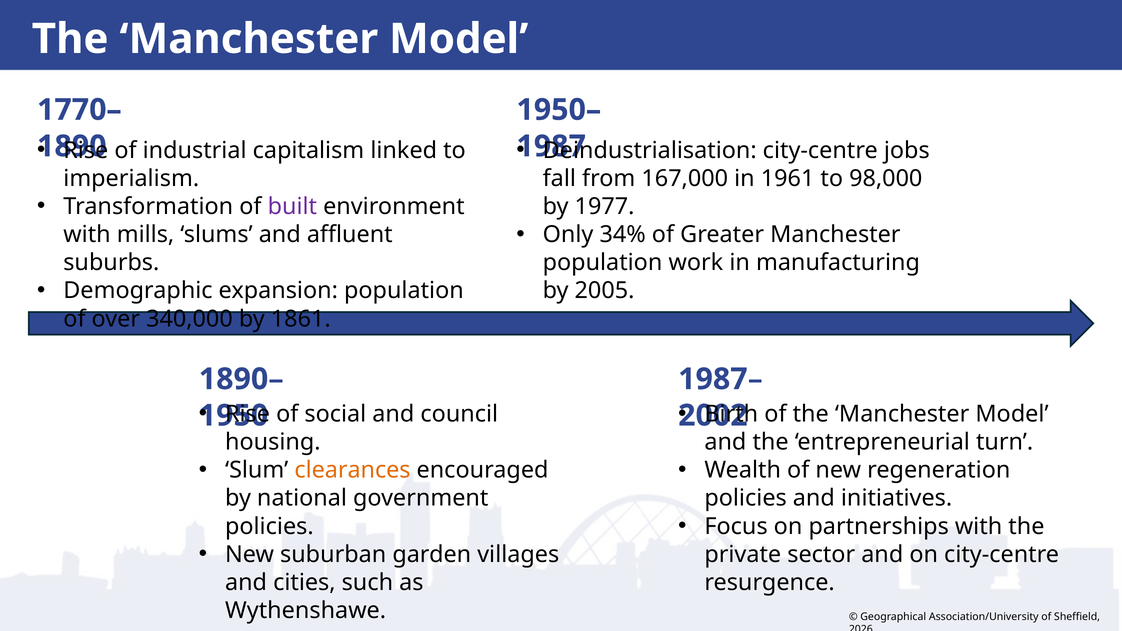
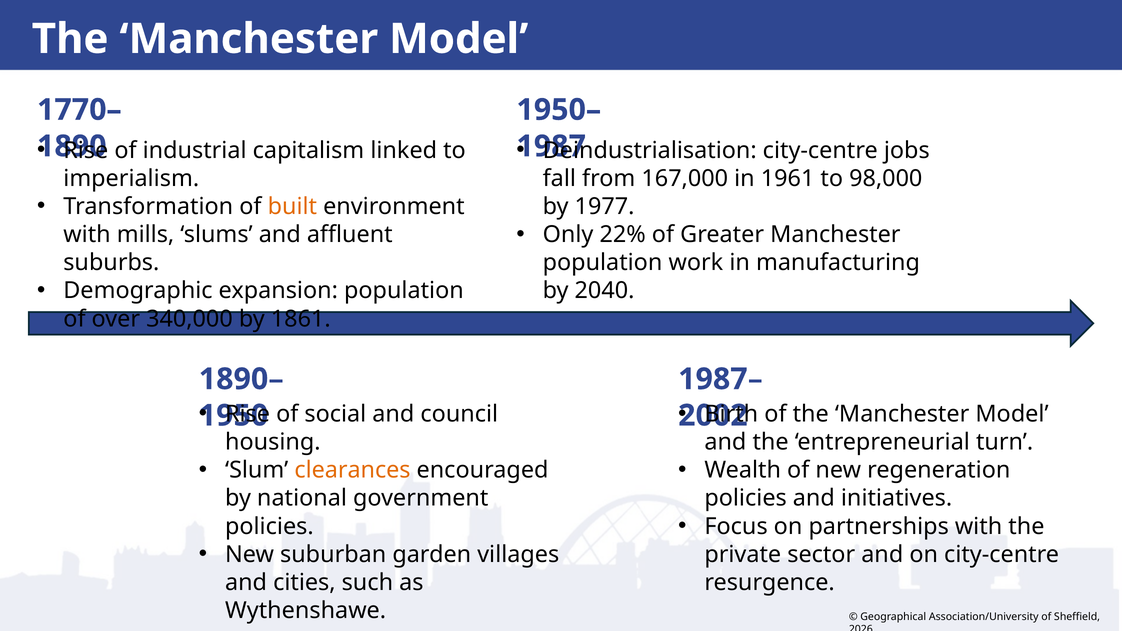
built colour: purple -> orange (292, 207)
34%: 34% -> 22% (623, 235)
2005: 2005 -> 2040 (605, 291)
